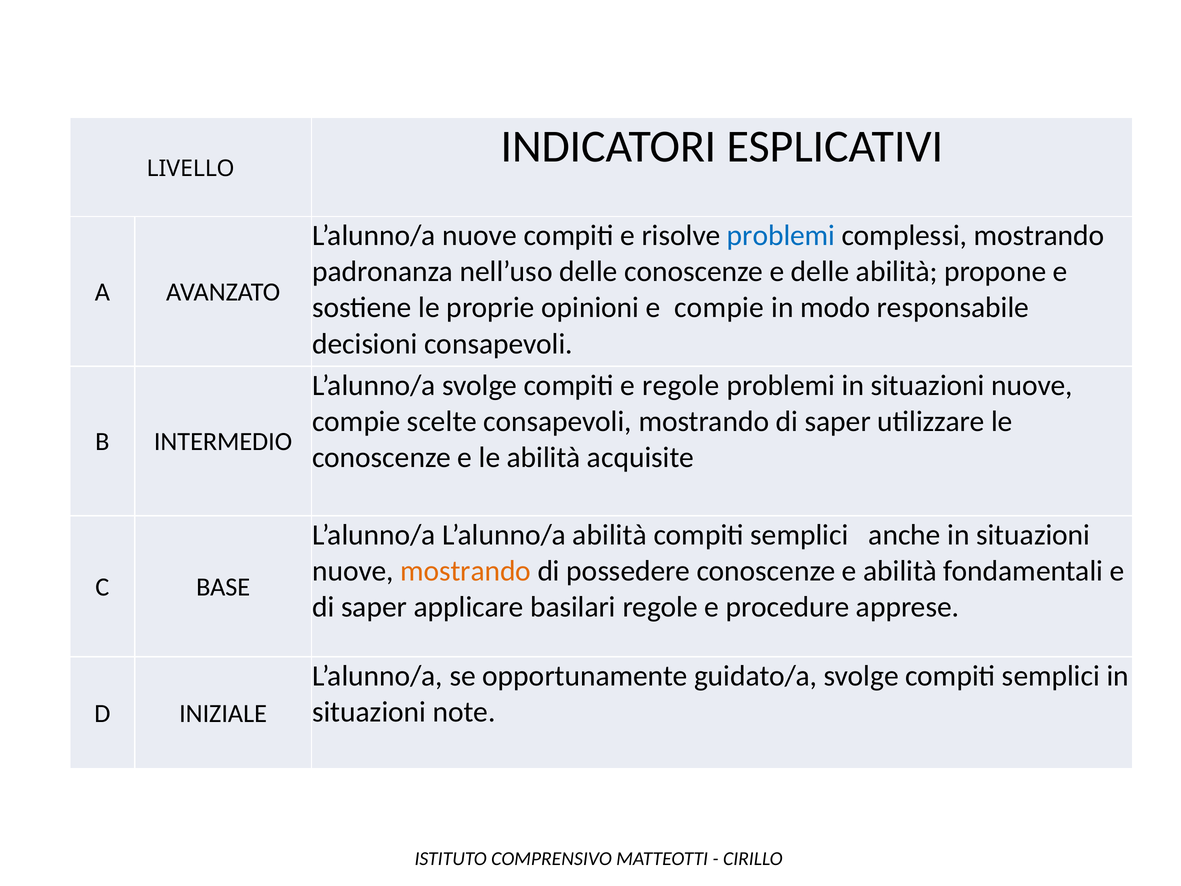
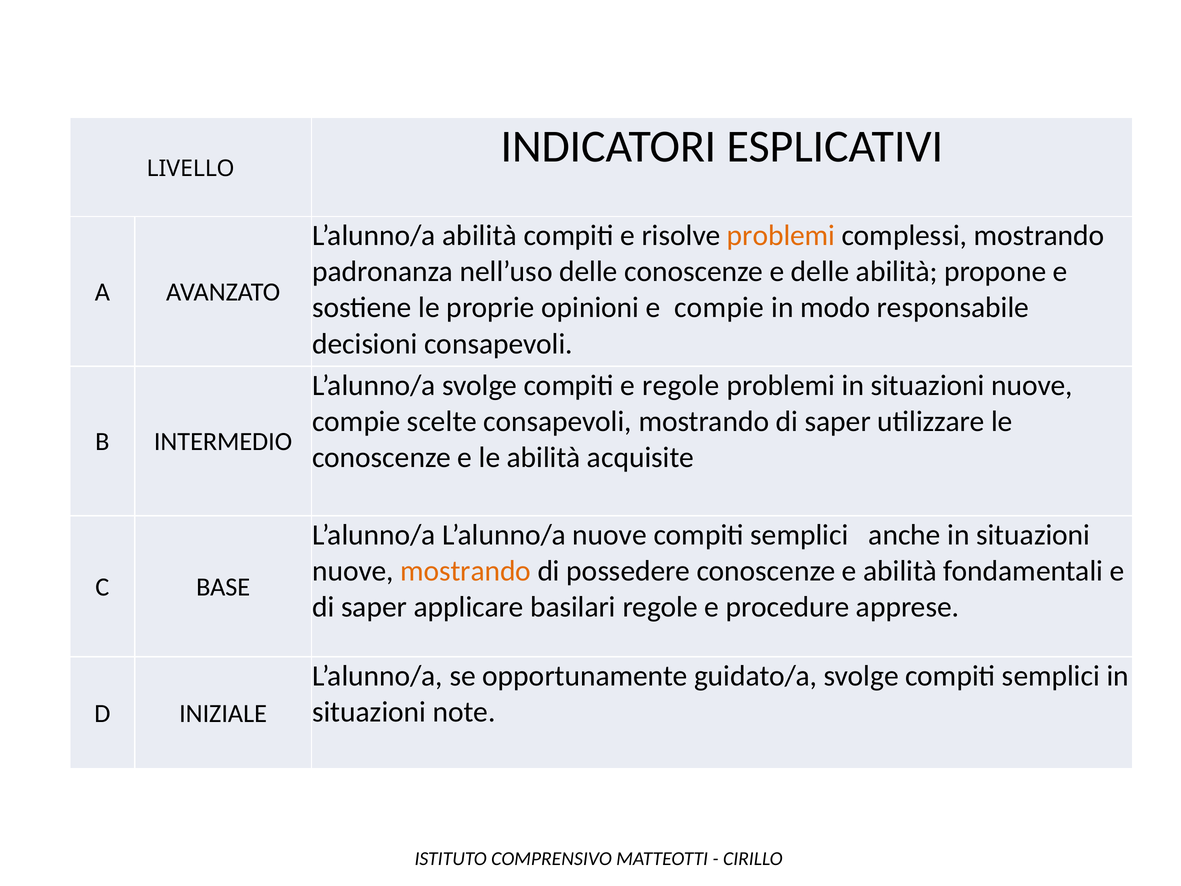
L’alunno/a nuove: nuove -> abilità (480, 236)
problemi colour: blue -> orange (781, 236)
L’alunno/a abilità: abilità -> nuove (610, 535)
